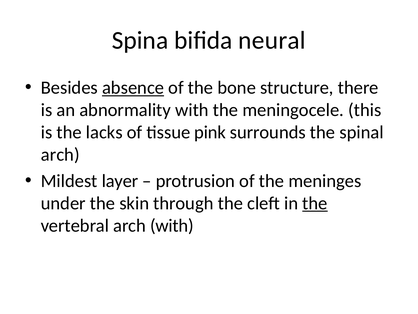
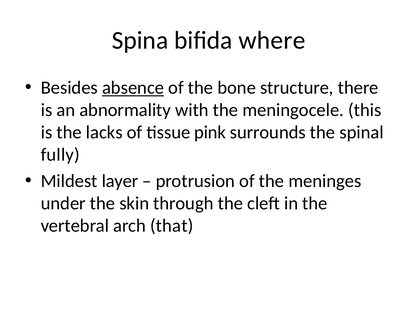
neural: neural -> where (272, 40)
arch: arch -> fully (60, 155)
the underline: present -> none (315, 203)
arch with: with -> that (172, 225)
